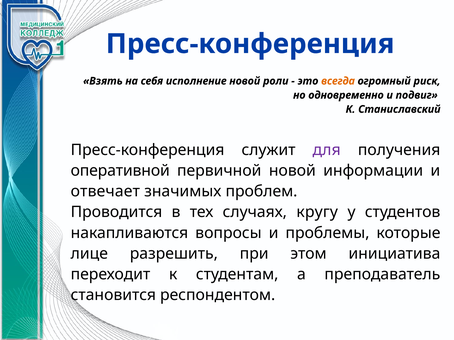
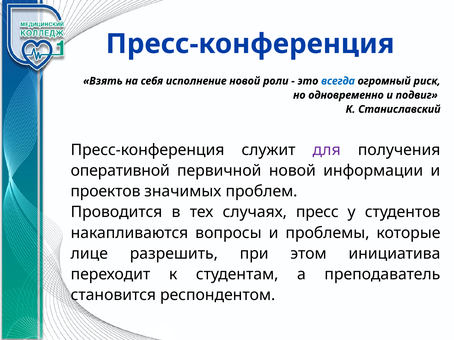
всегда colour: orange -> blue (338, 81)
отвечает: отвечает -> проектов (105, 192)
кругу: кругу -> пресс (317, 212)
